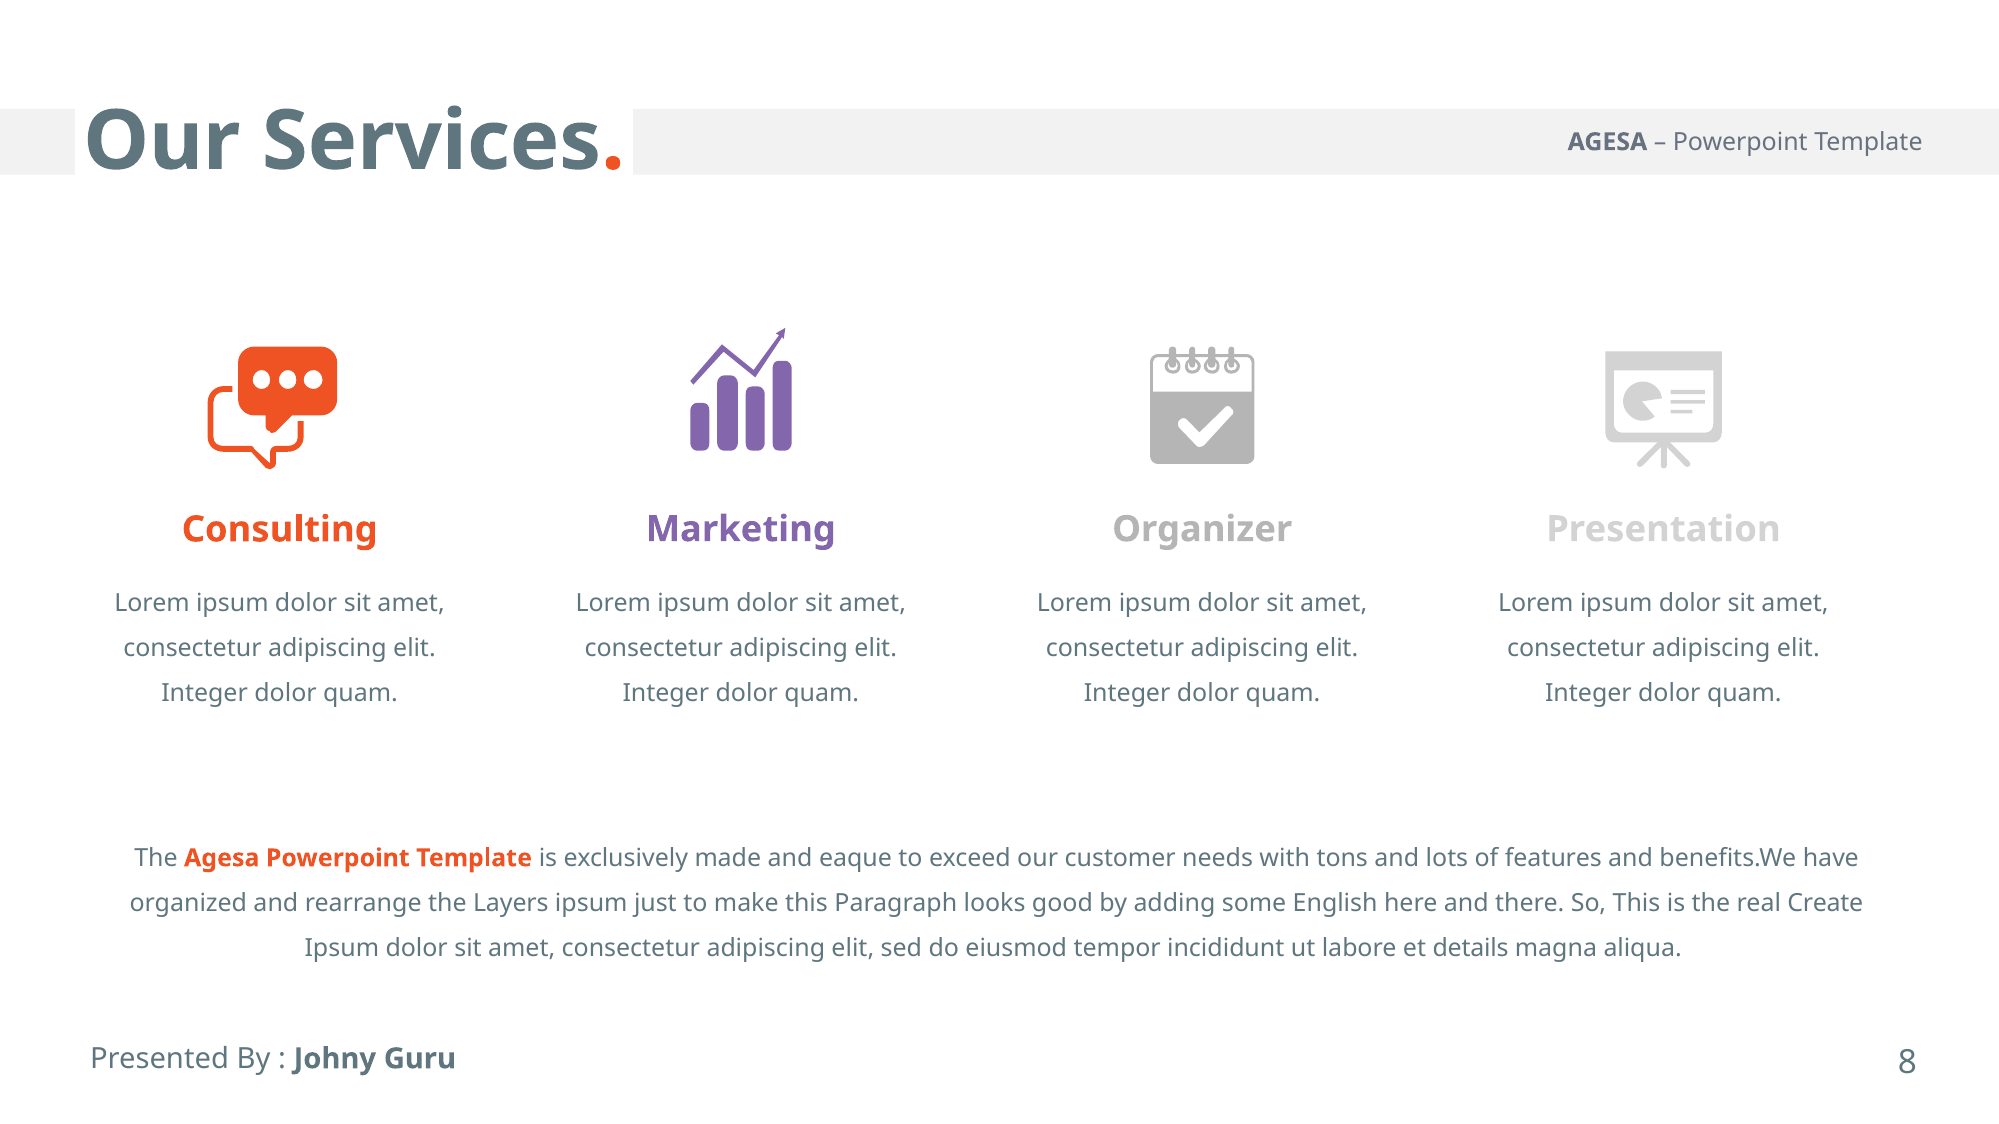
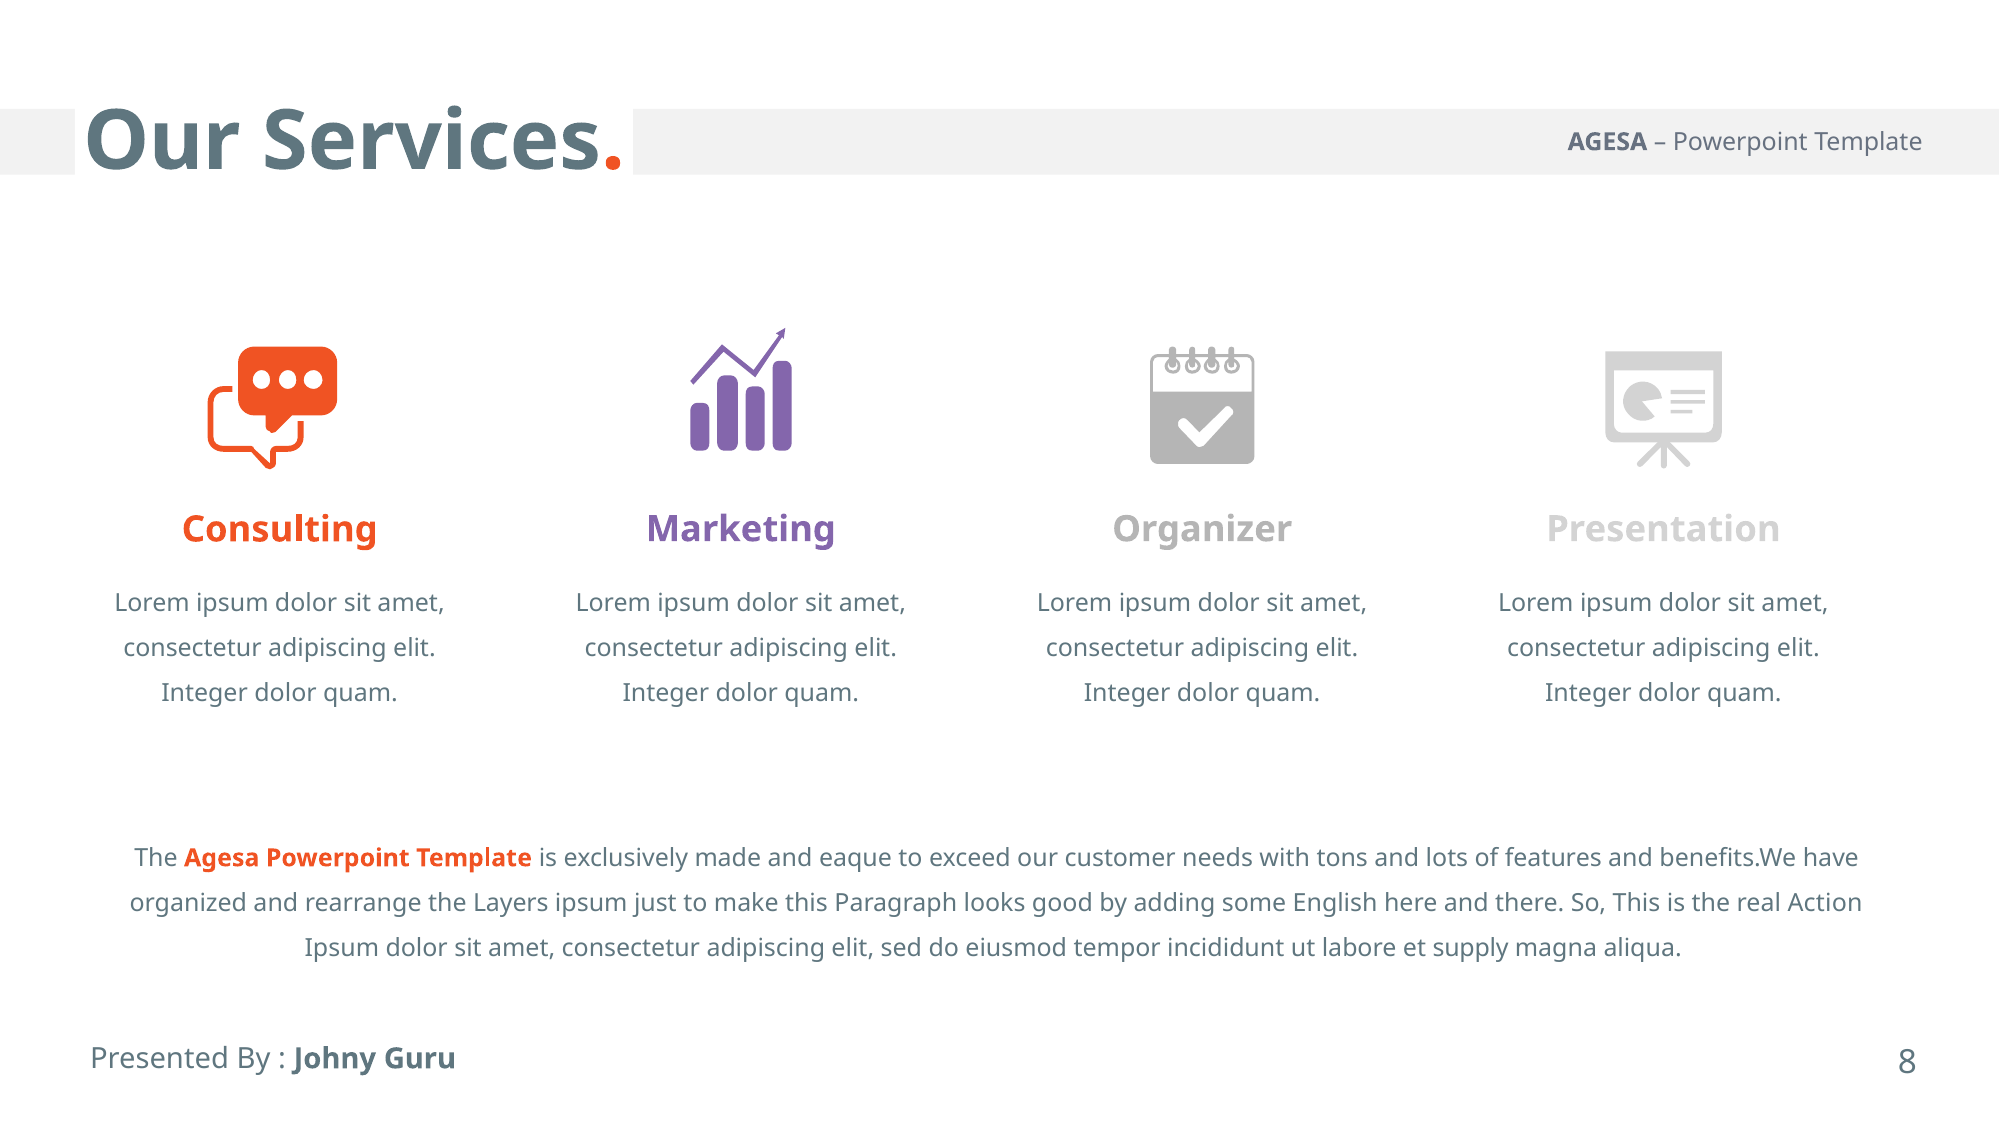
Create: Create -> Action (1825, 903)
details: details -> supply (1471, 948)
